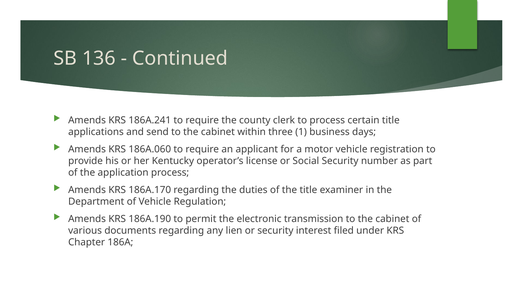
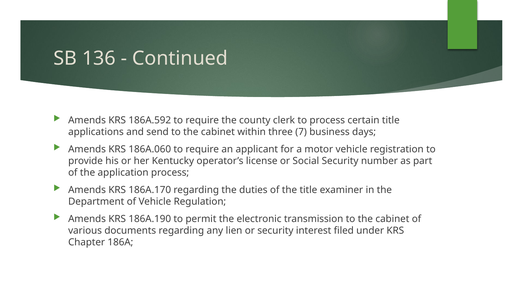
186A.241: 186A.241 -> 186A.592 (150, 120)
1: 1 -> 7 (301, 132)
